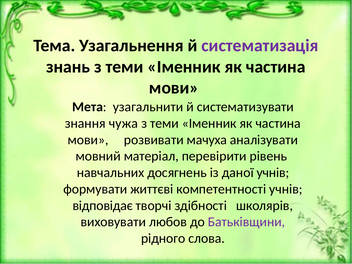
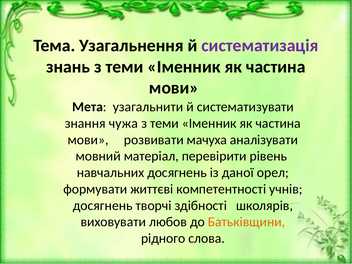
даної учнів: учнів -> орел (273, 173)
відповідає: відповідає -> досягнень (103, 206)
Батьківщини colour: purple -> orange (246, 222)
